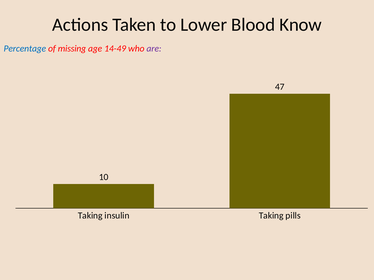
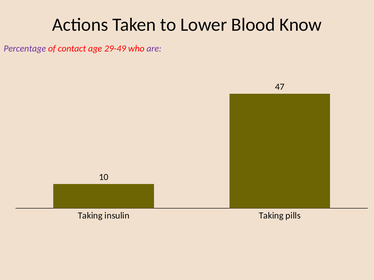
Percentage colour: blue -> purple (25, 49)
missing: missing -> contact (72, 49)
14-49: 14-49 -> 29-49 (115, 49)
